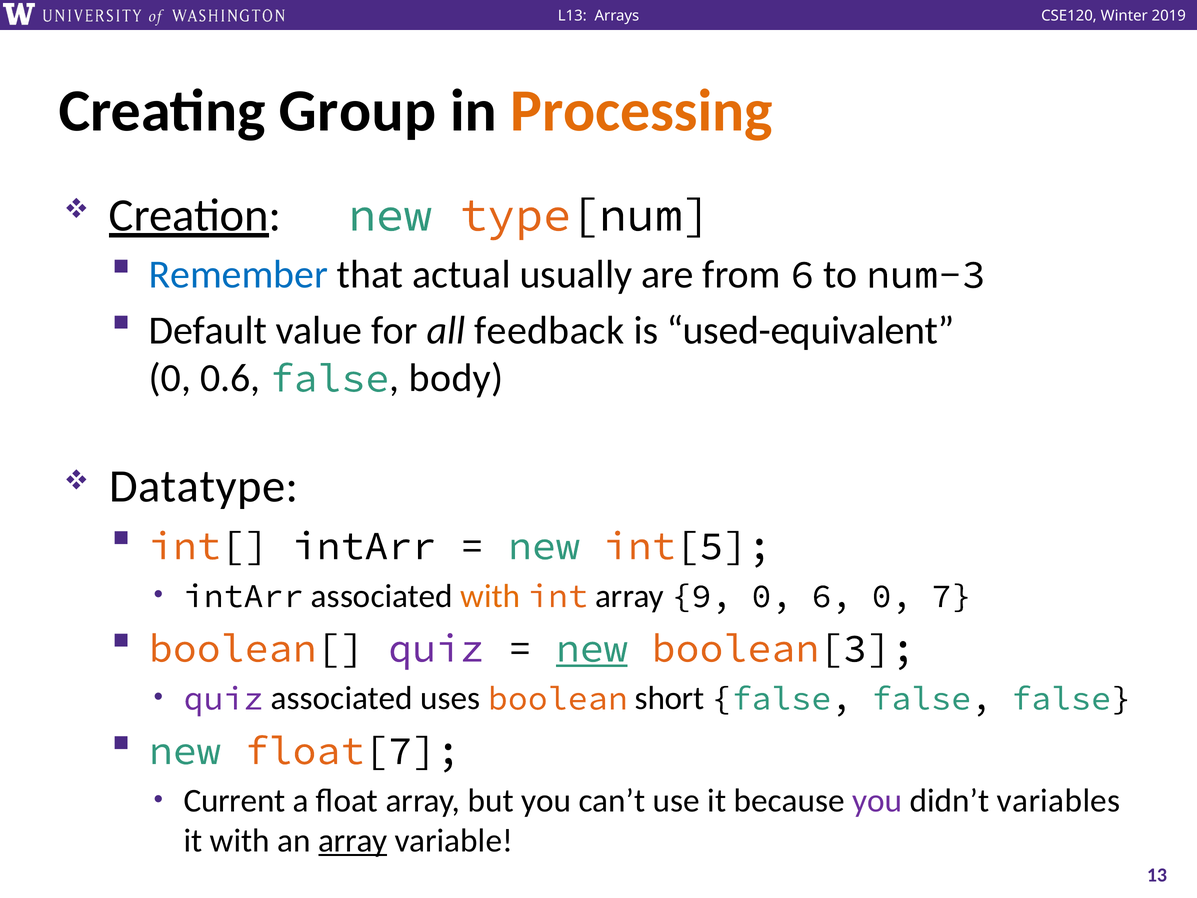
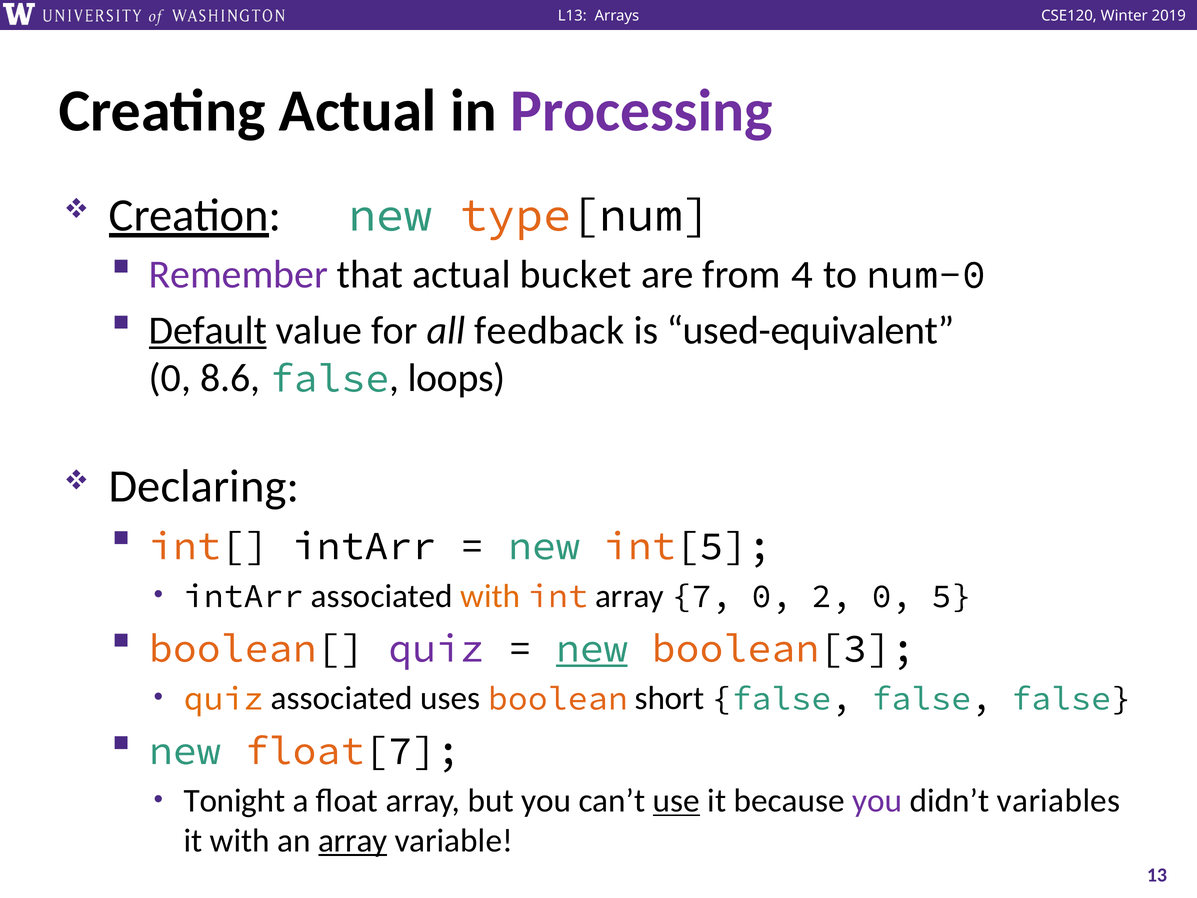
Creating Group: Group -> Actual (358, 111)
Processing colour: orange -> purple (641, 111)
Remember colour: blue -> purple (238, 274)
usually: usually -> bucket (576, 274)
from 6: 6 -> 4 (802, 274)
num-3: num-3 -> num-0 (926, 274)
Default underline: none -> present (208, 330)
0.6: 0.6 -> 8.6 (230, 378)
body: body -> loops (456, 378)
Datatype: Datatype -> Declaring (204, 486)
9: 9 -> 7 (702, 596)
0 6: 6 -> 2 (831, 596)
7: 7 -> 5 (951, 596)
quiz colour: purple -> orange (224, 698)
Current: Current -> Tonight (234, 801)
use underline: none -> present (676, 801)
